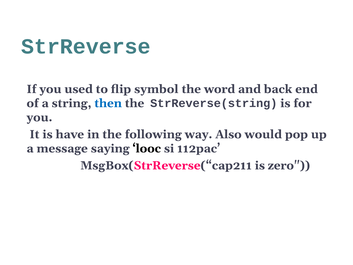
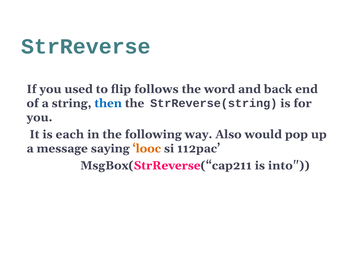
symbol: symbol -> follows (156, 89)
have: have -> each (70, 134)
looc colour: black -> orange (147, 148)
zero: zero -> into (289, 165)
